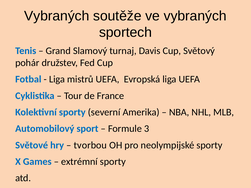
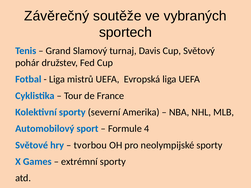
Vybraných: Vybraných -> Závěrečný (57, 16)
3: 3 -> 4 (147, 129)
